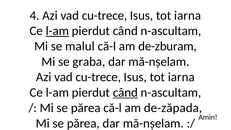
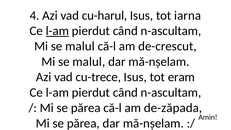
4 Azi vad cu-trece: cu-trece -> cu-harul (105, 15)
de-zburam: de-zburam -> de-crescut (167, 46)
graba: graba -> malul (89, 62)
iarna: iarna -> eram (181, 77)
când underline: present -> none (125, 92)
